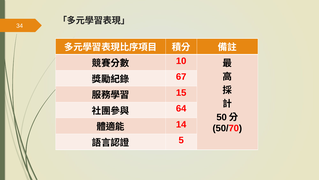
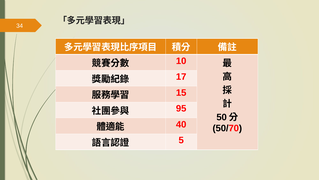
67: 67 -> 17 (181, 77)
64: 64 -> 95 (181, 108)
14: 14 -> 40 (181, 124)
